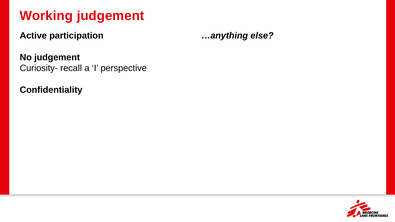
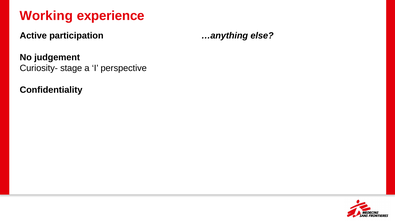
Working judgement: judgement -> experience (111, 16)
recall: recall -> stage (71, 68)
